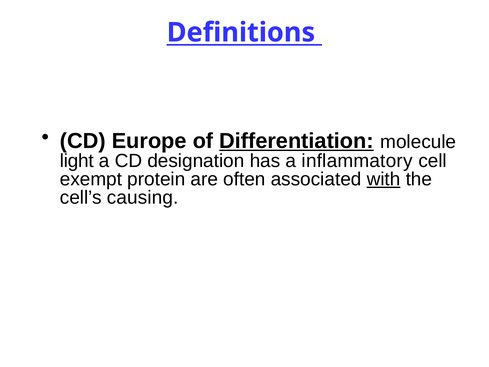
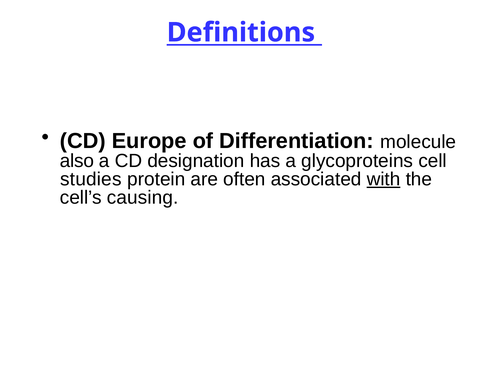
Differentiation underline: present -> none (296, 141)
light: light -> also (77, 161)
inflammatory: inflammatory -> glycoproteins (357, 161)
exempt: exempt -> studies (91, 179)
